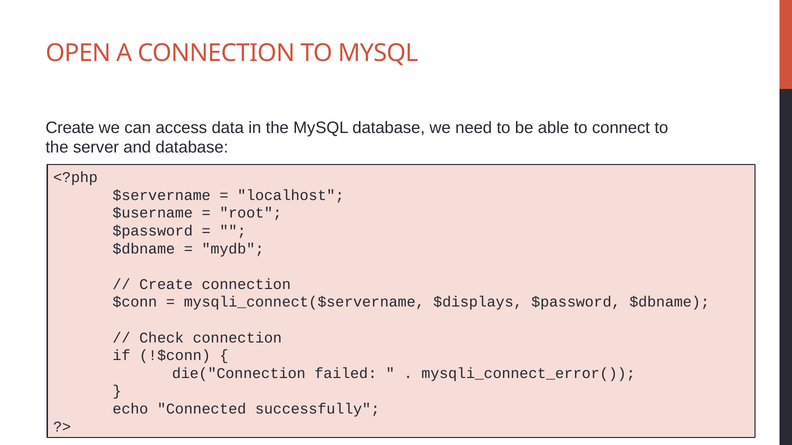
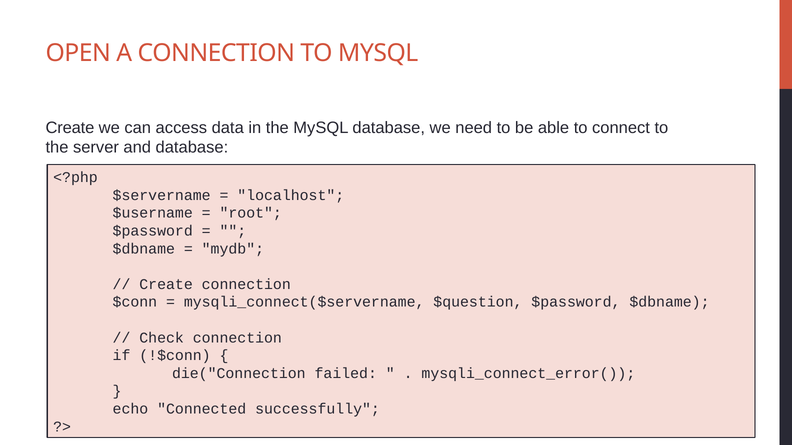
$displays: $displays -> $question (478, 302)
